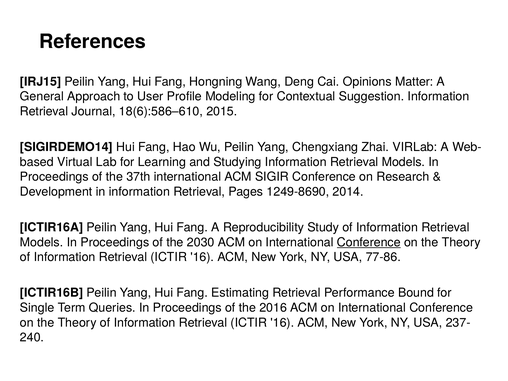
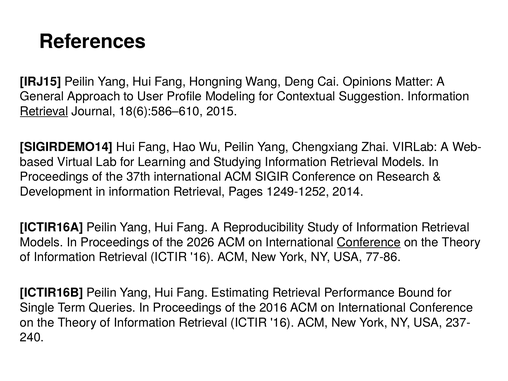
Retrieval underline: none -> present (44, 111)
1249-8690: 1249-8690 -> 1249-1252 (298, 192)
2030: 2030 -> 2026 (201, 242)
